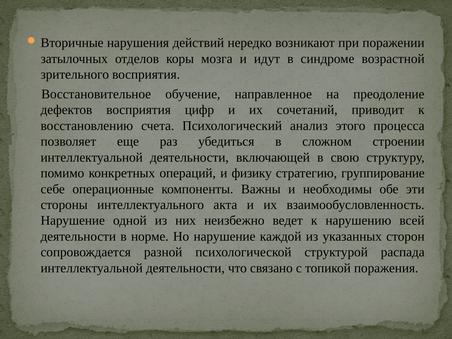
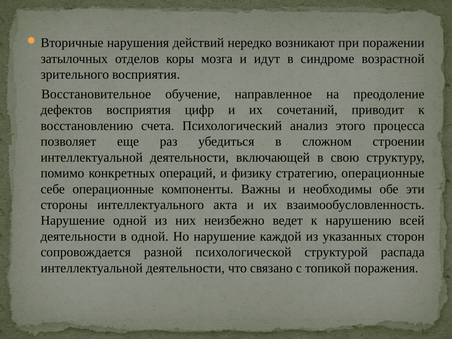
стратегию группирование: группирование -> операционные (383, 173)
в норме: норме -> одной (150, 236)
